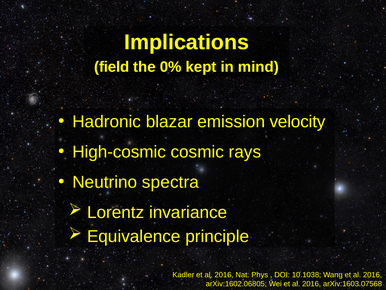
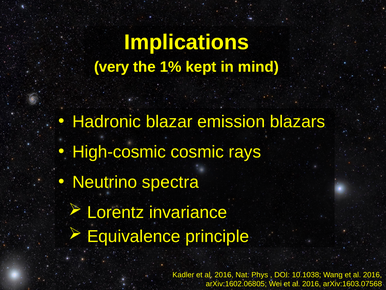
field: field -> very (112, 67)
0%: 0% -> 1% (171, 67)
velocity: velocity -> blazars (297, 121)
